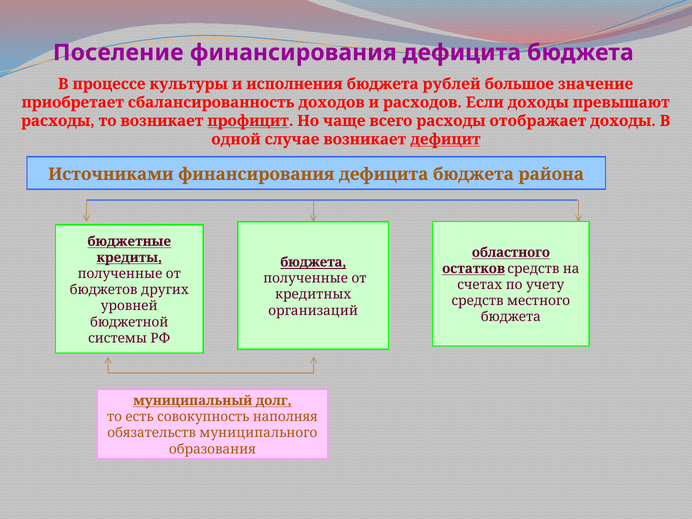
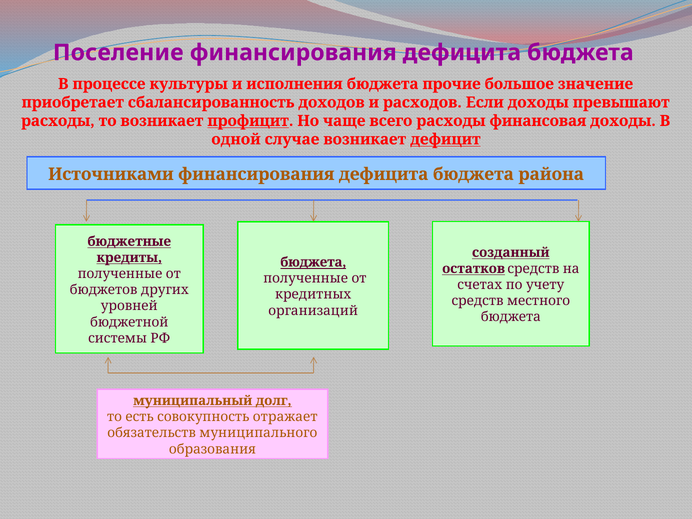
рублей: рублей -> прочие (452, 84)
отображает: отображает -> финансовая (538, 121)
областного: областного -> созданный (511, 252)
наполняя: наполняя -> отражает (285, 417)
